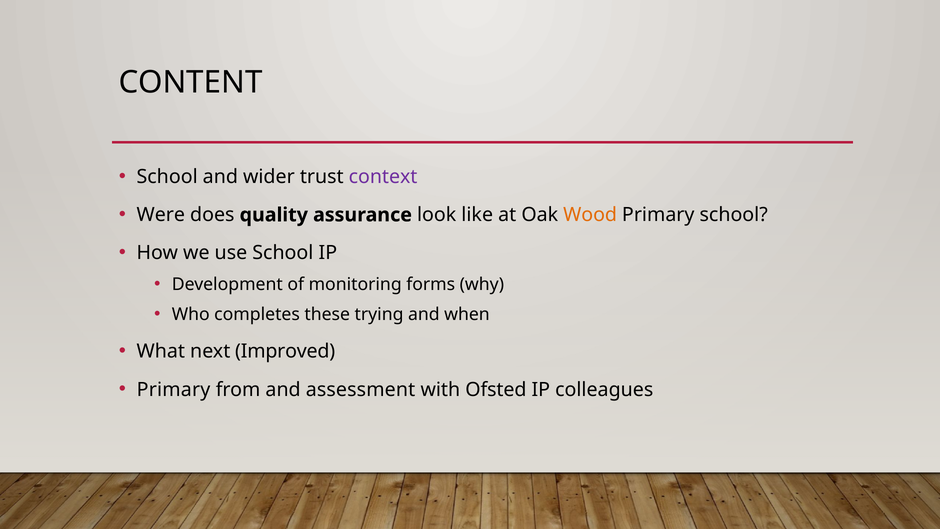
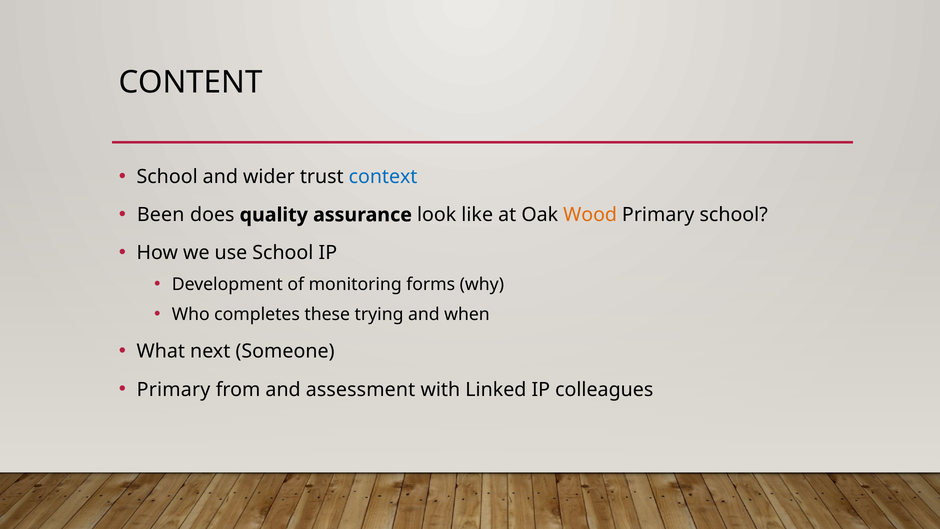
context colour: purple -> blue (383, 177)
Were: Were -> Been (161, 215)
Improved: Improved -> Someone (285, 351)
Ofsted: Ofsted -> Linked (496, 389)
